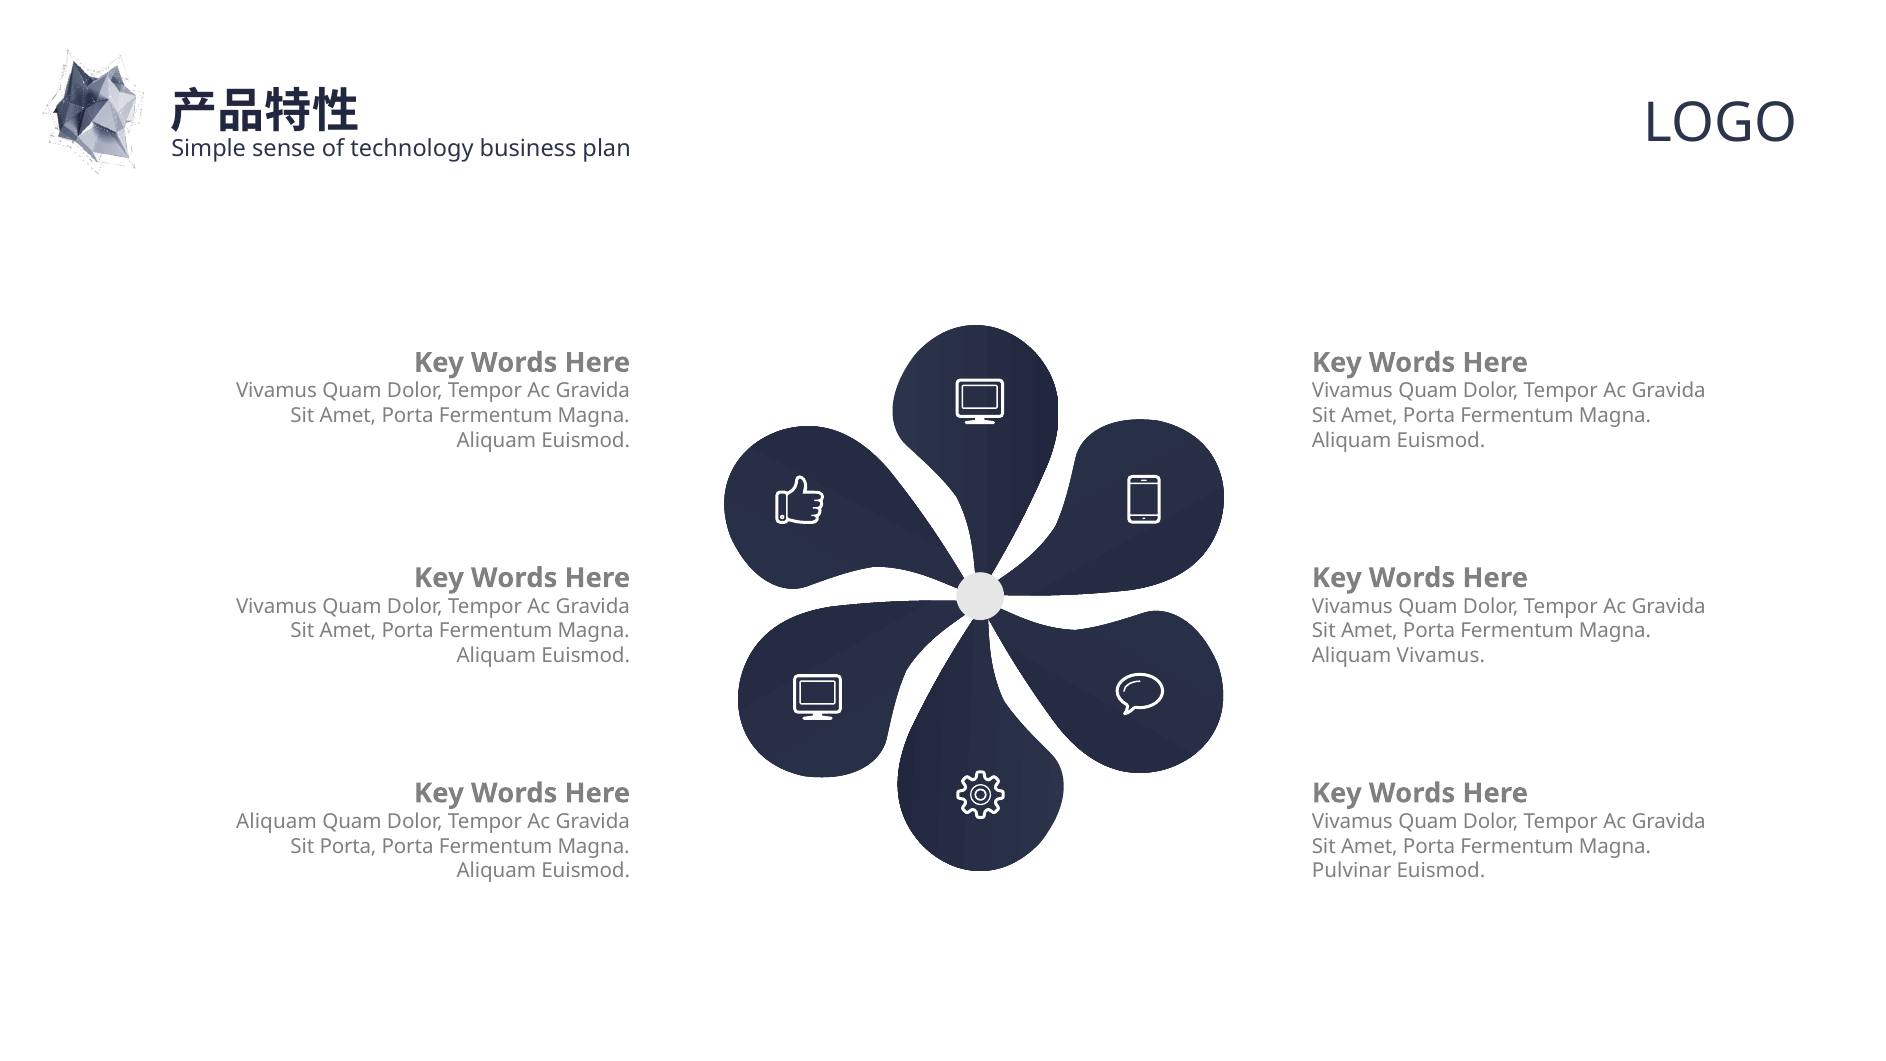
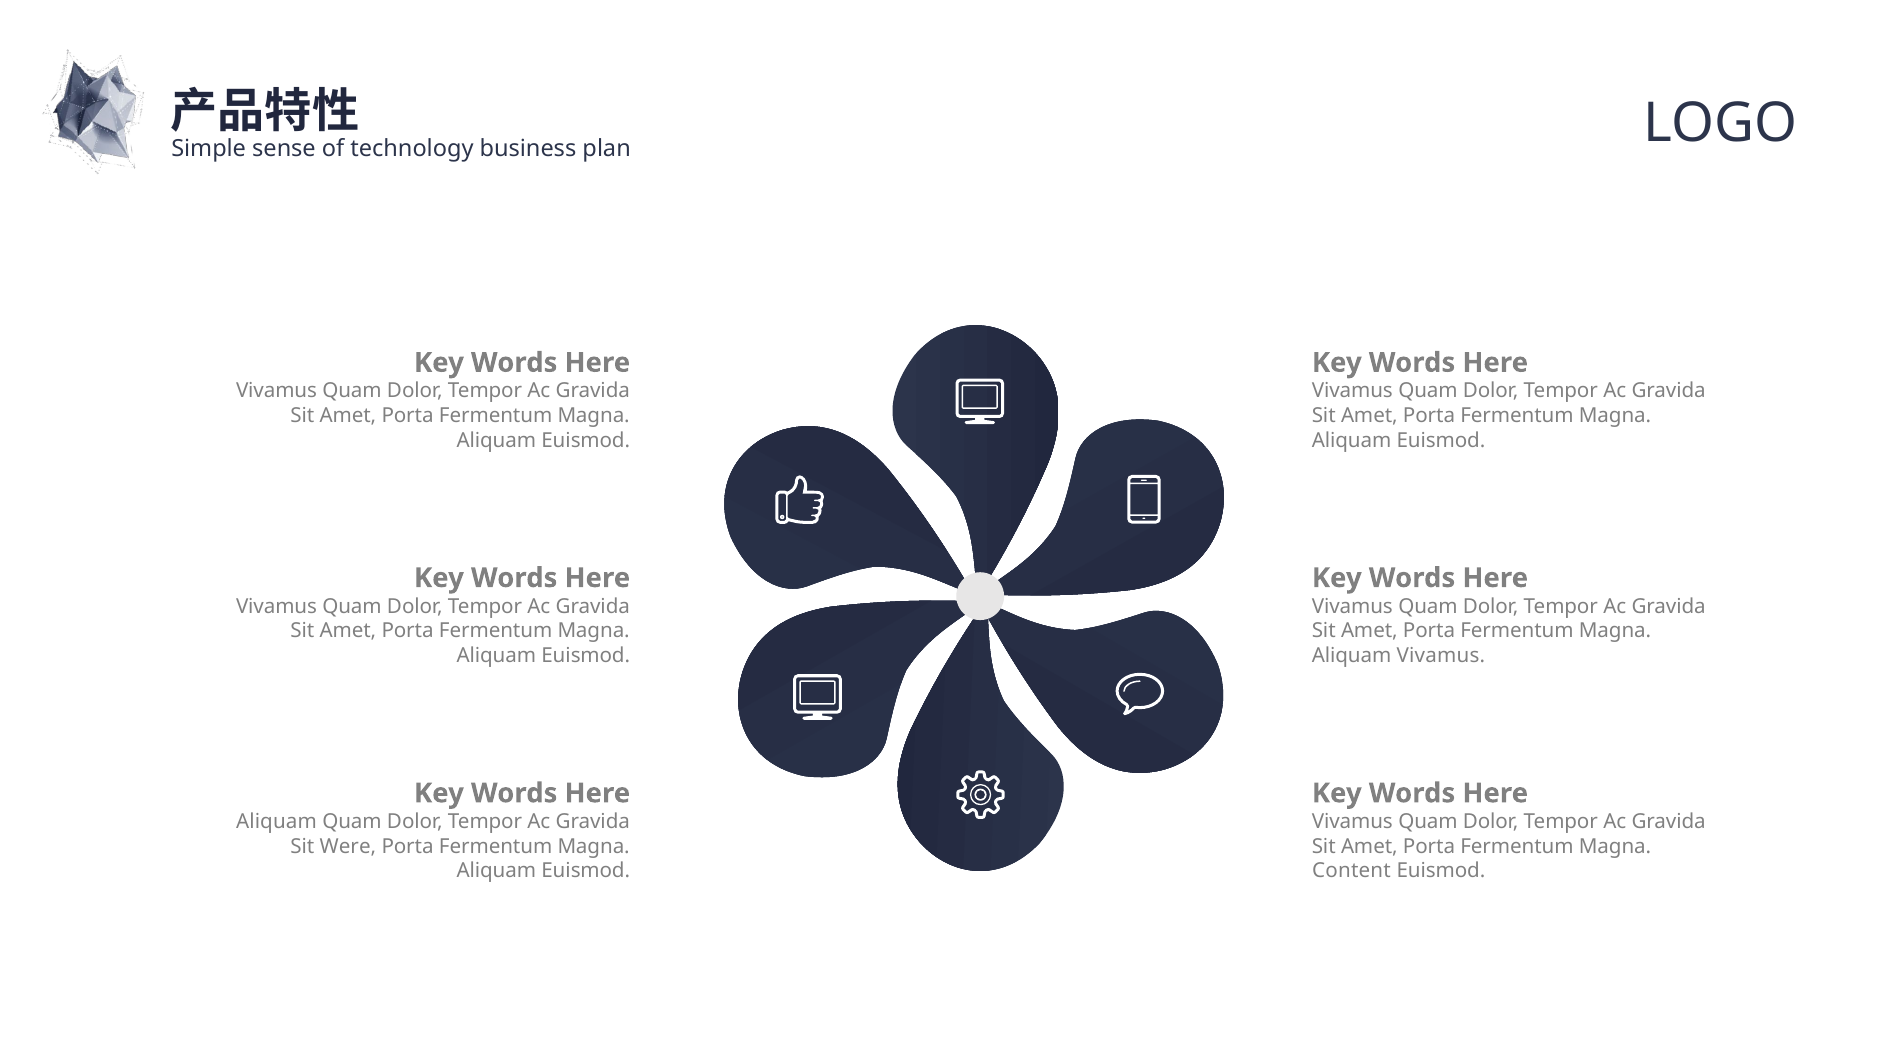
Sit Porta: Porta -> Were (348, 846)
Pulvinar: Pulvinar -> Content (1352, 871)
